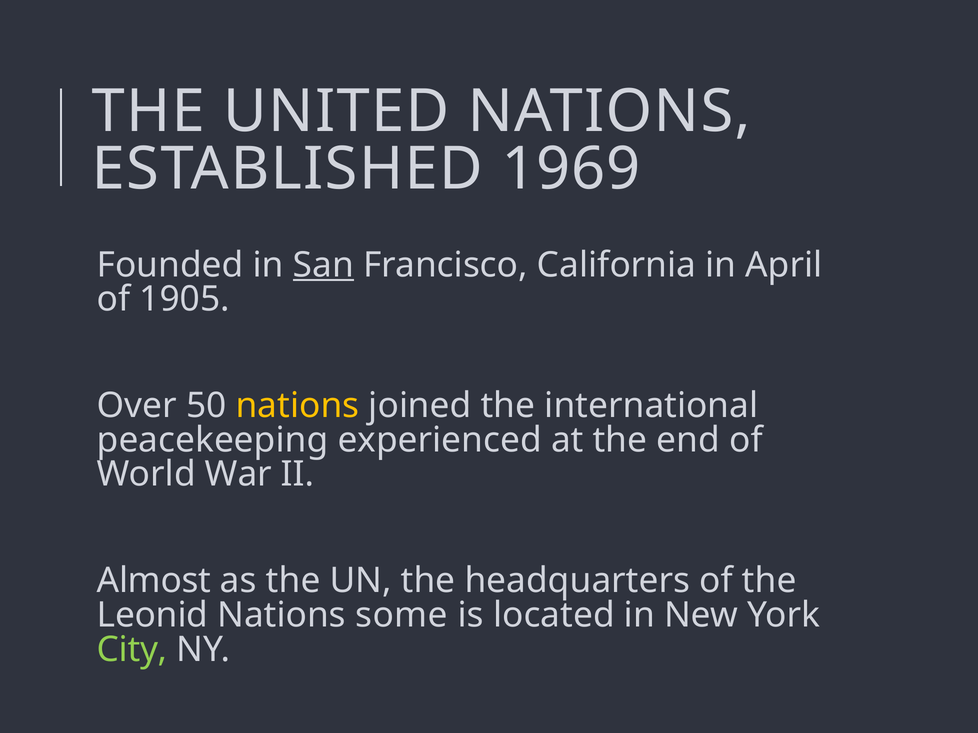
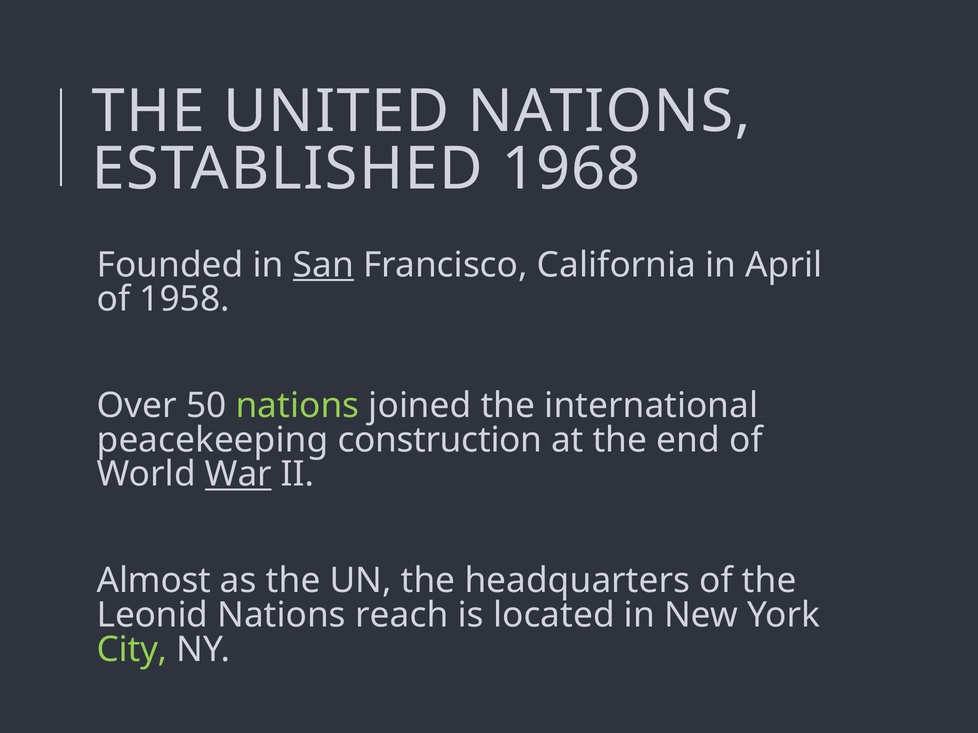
1969: 1969 -> 1968 (571, 169)
1905: 1905 -> 1958 (185, 299)
nations colour: yellow -> light green (297, 406)
experienced: experienced -> construction (440, 440)
War underline: none -> present (238, 475)
some: some -> reach (402, 616)
